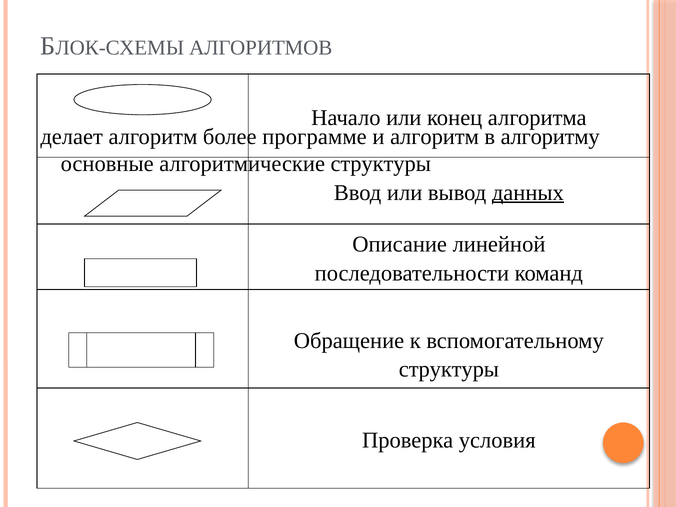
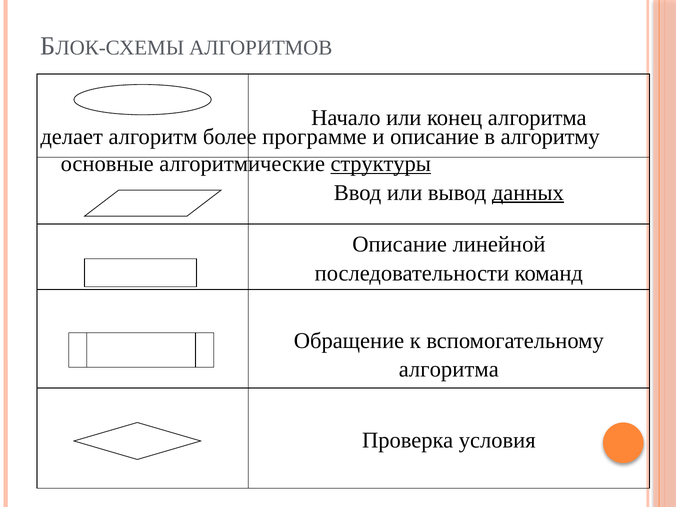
и алгоритм: алгоритм -> описание (435, 137)
структуры underline: none -> present (381, 164)
структуры: структуры -> алгоритма (449, 369)
